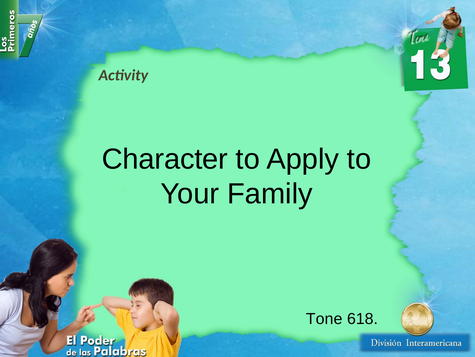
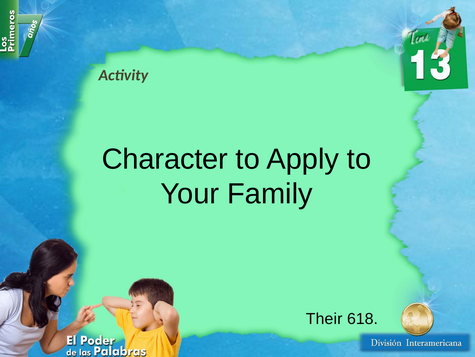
Tone: Tone -> Their (324, 318)
